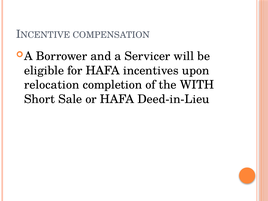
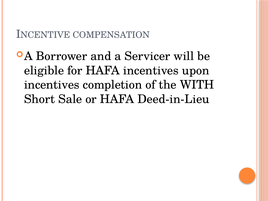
relocation: relocation -> incentives (52, 85)
